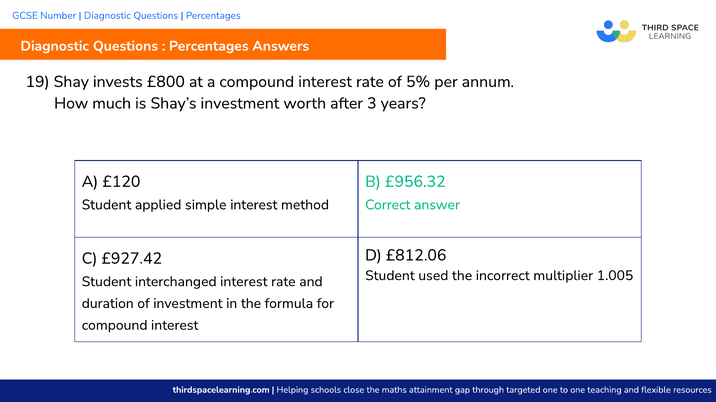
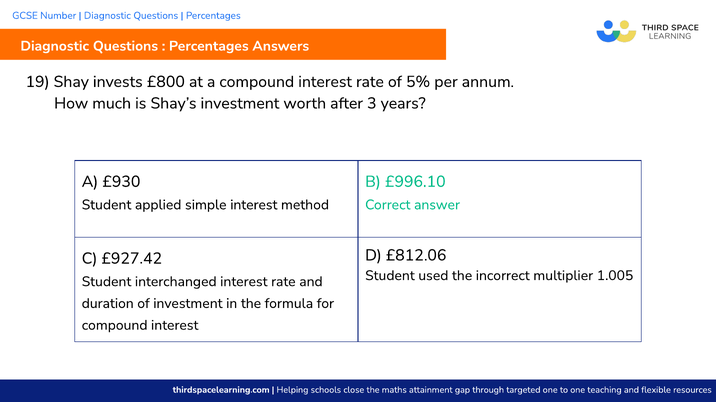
£120: £120 -> £930 (121, 182)
£956.32: £956.32 -> £996.10 (415, 182)
